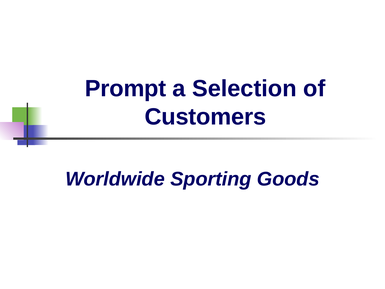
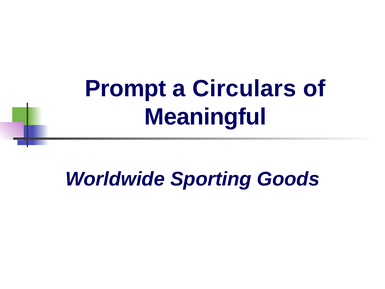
Selection: Selection -> Circulars (244, 89)
Customers: Customers -> Meaningful (205, 117)
